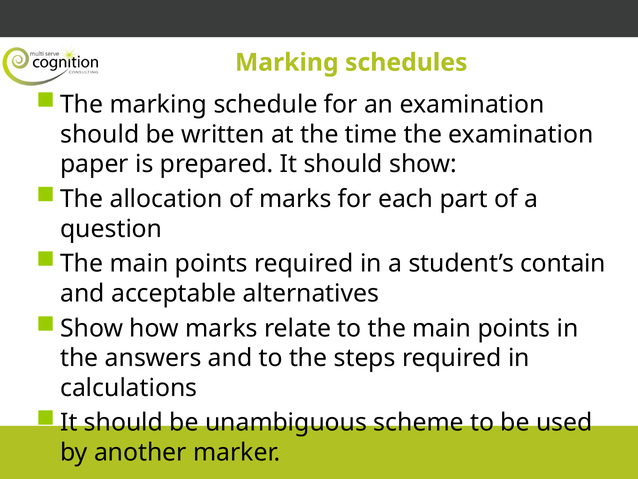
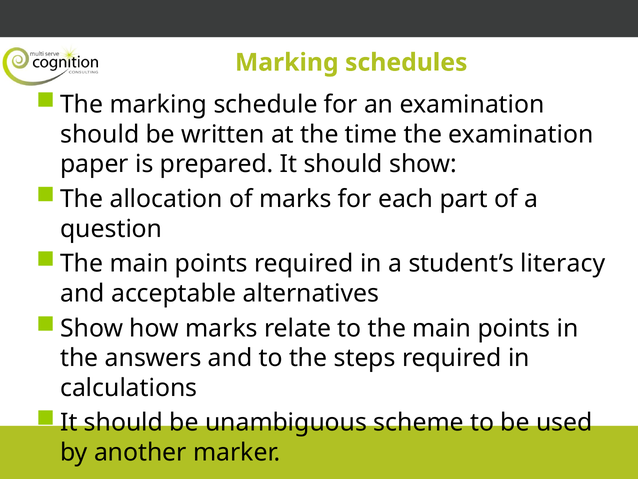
contain: contain -> literacy (563, 263)
